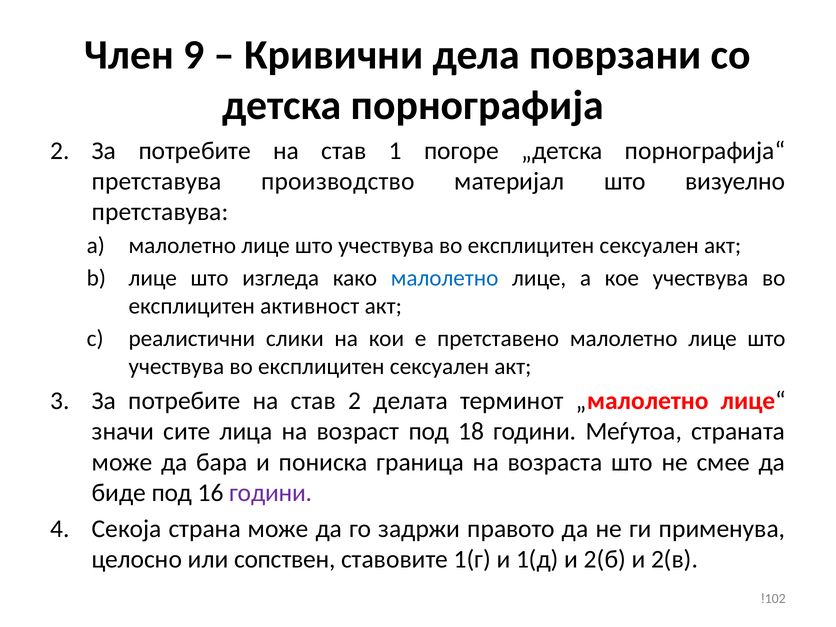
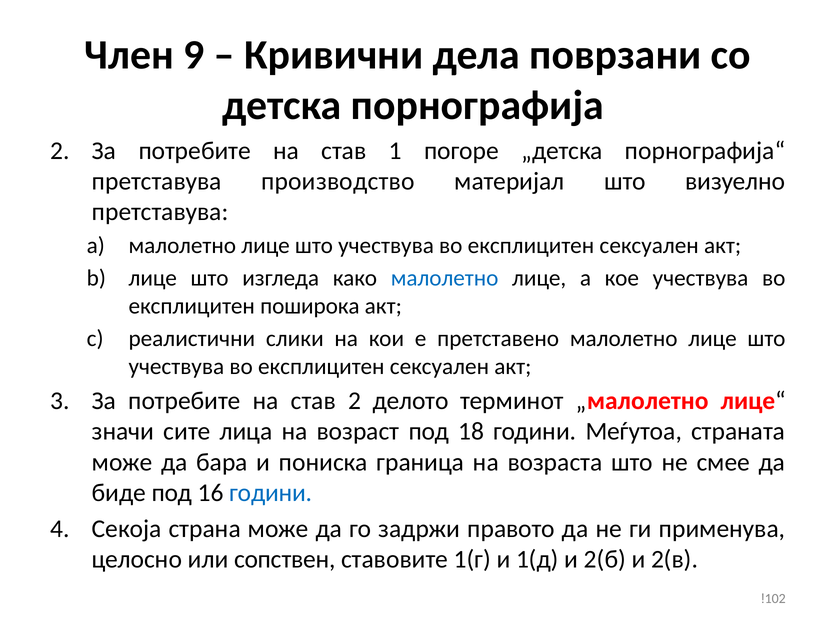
активност: активност -> поширока (310, 306)
делата: делата -> делото (411, 401)
години colour: purple -> blue (271, 493)
